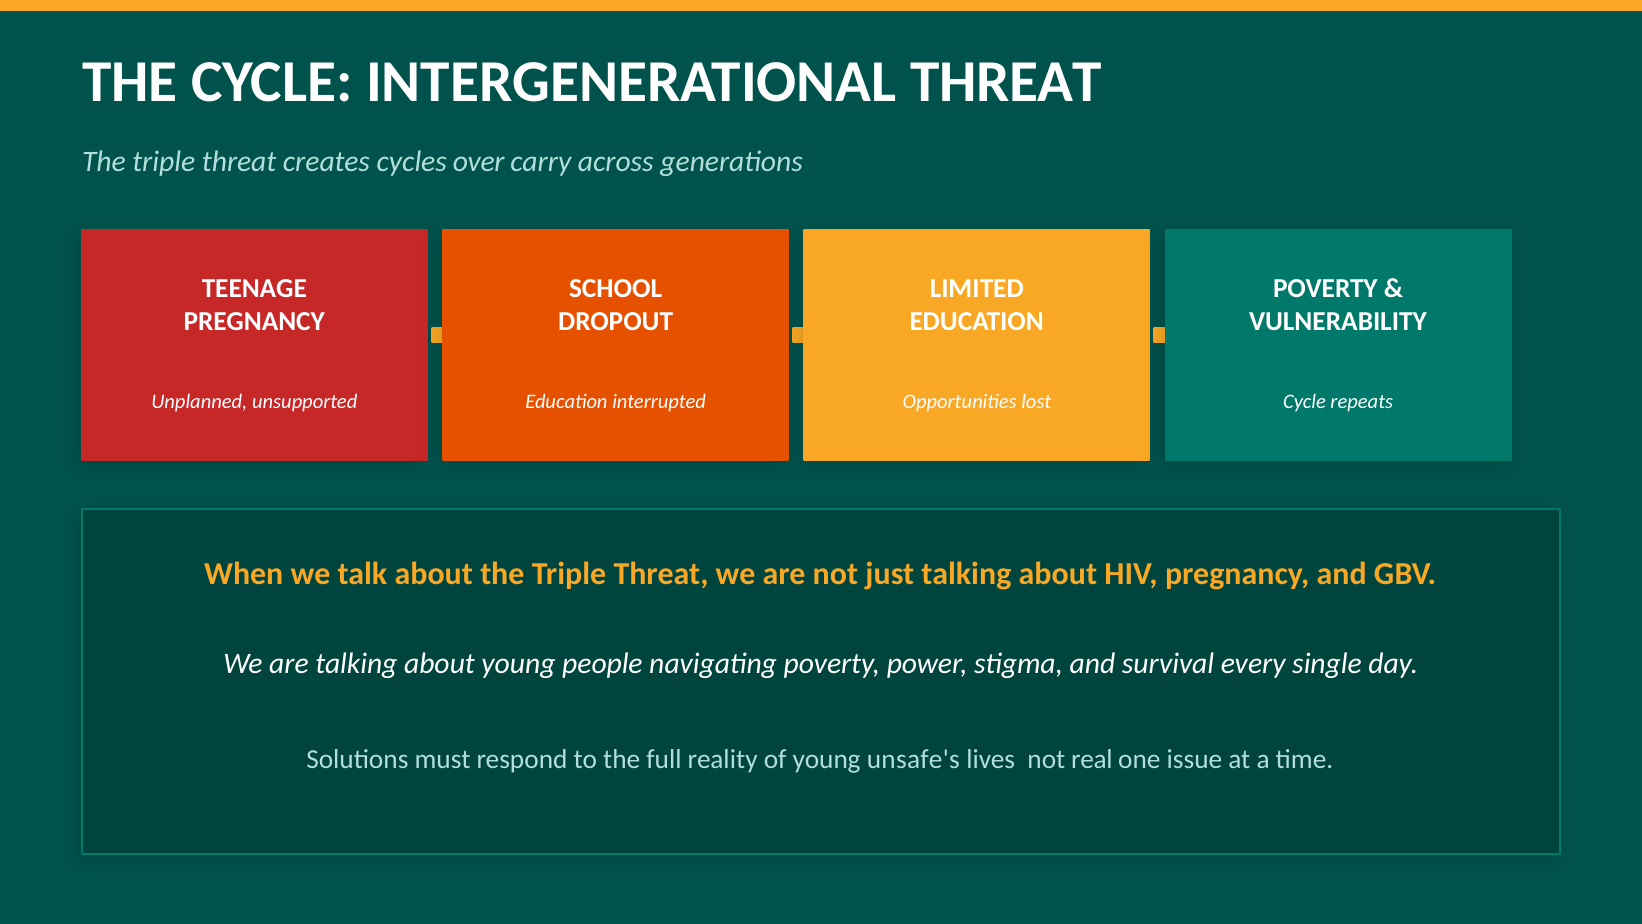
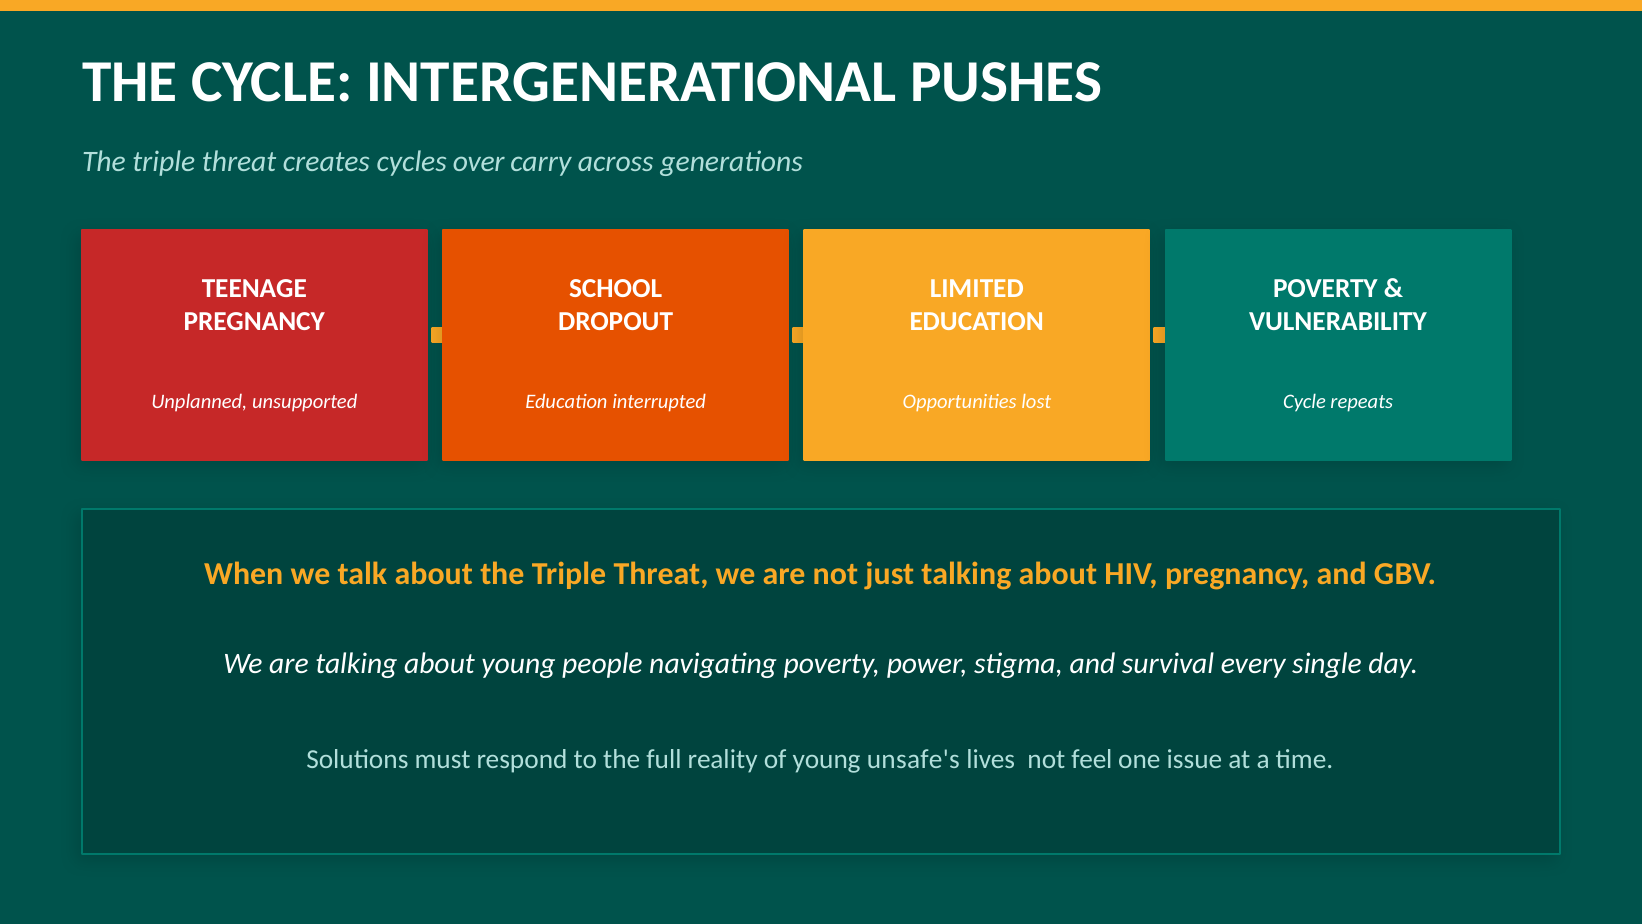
INTERGENERATIONAL THREAT: THREAT -> PUSHES (1006, 82)
real: real -> feel (1092, 759)
